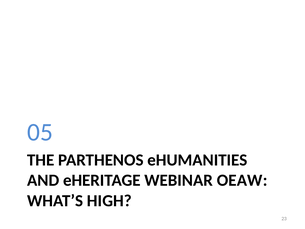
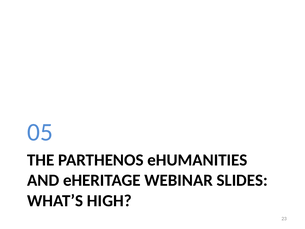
OEAW: OEAW -> SLIDES (242, 180)
